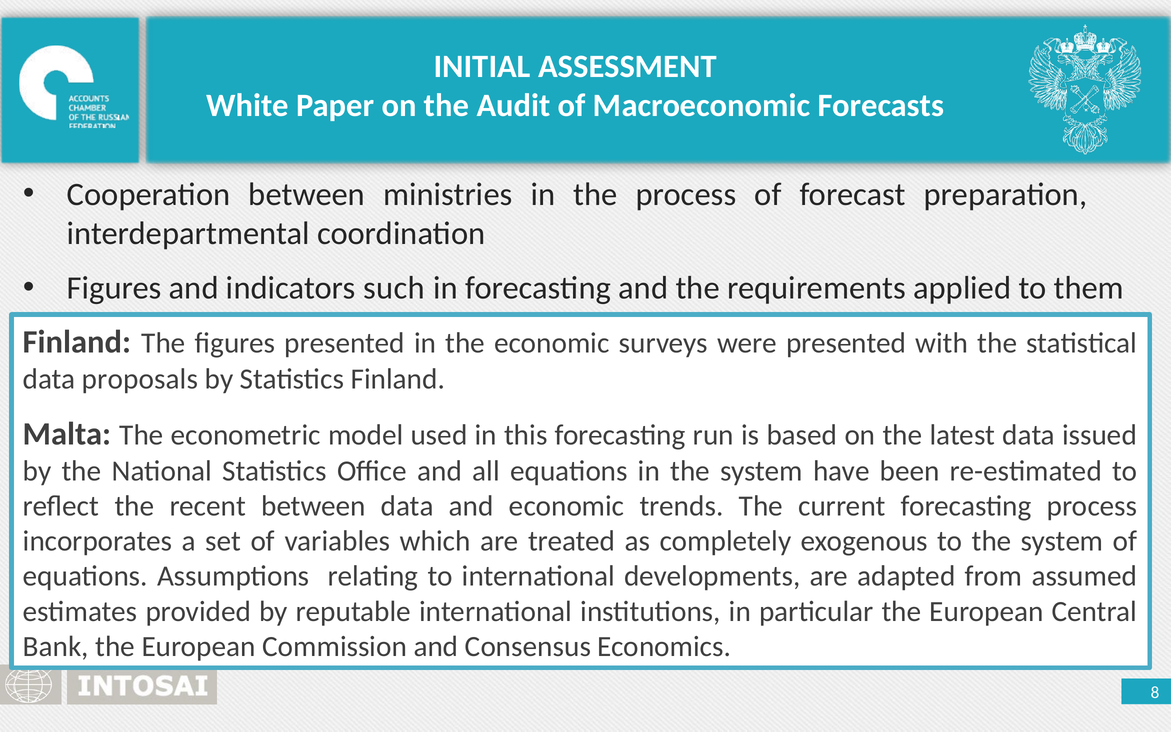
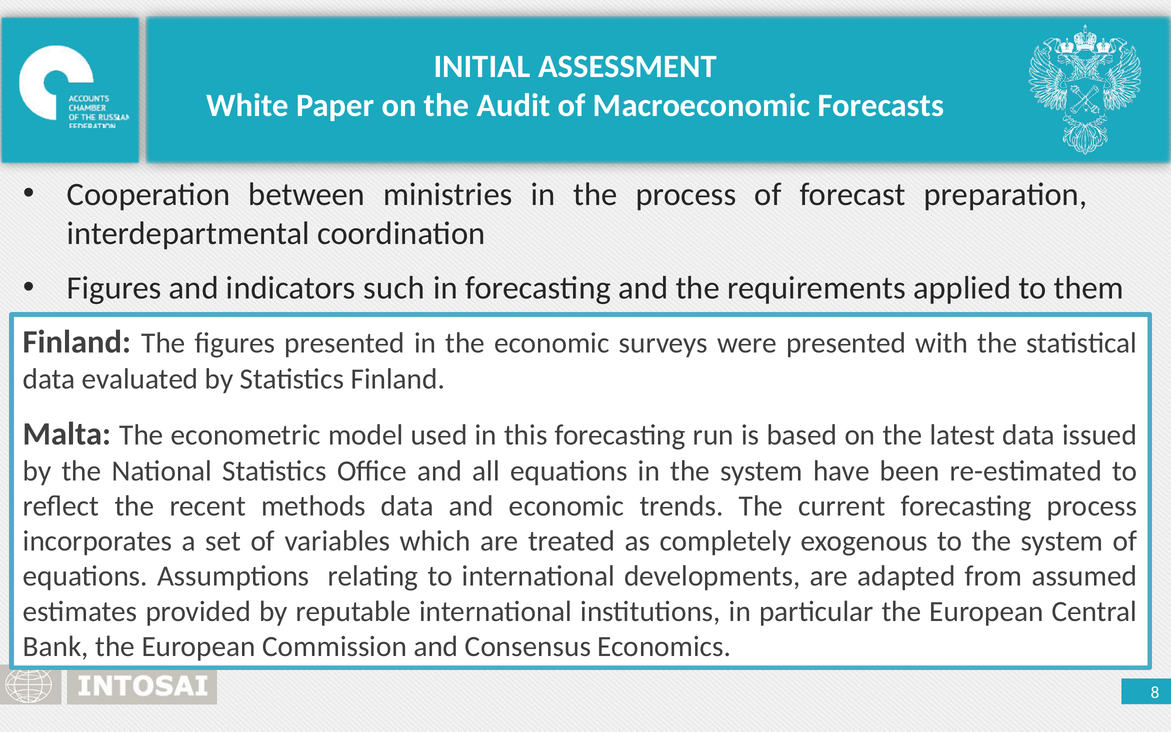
proposals: proposals -> evaluated (140, 379)
recent between: between -> methods (314, 506)
